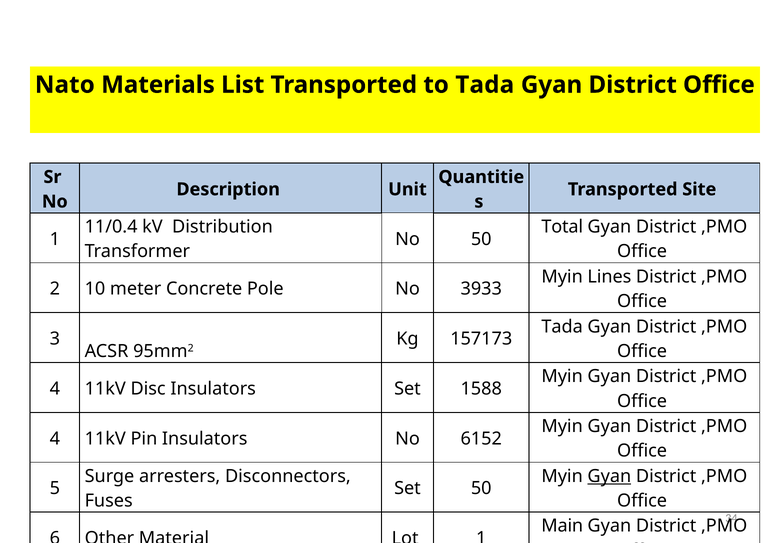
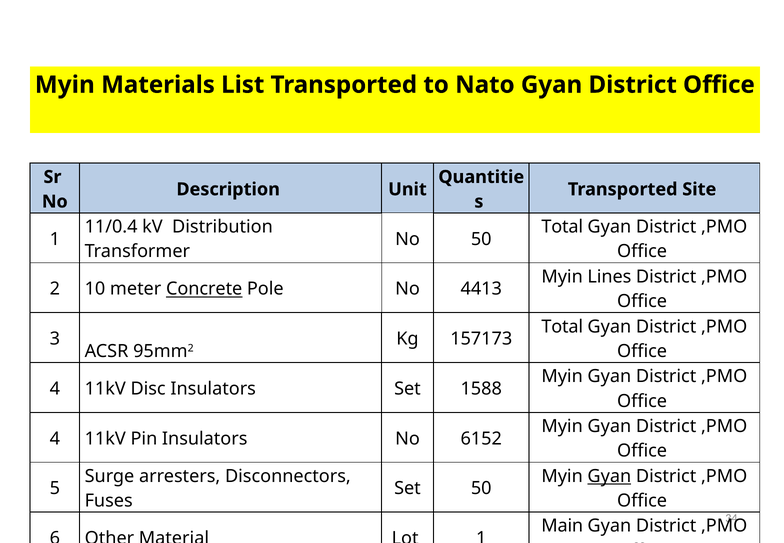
Nato: Nato -> Myin (65, 85)
to Tada: Tada -> Nato (485, 85)
Concrete underline: none -> present (204, 289)
3933: 3933 -> 4413 (481, 289)
Tada: Tada -> Total (562, 326)
